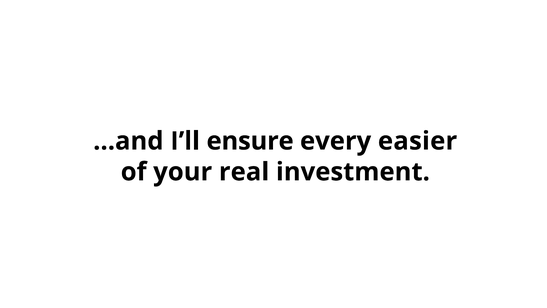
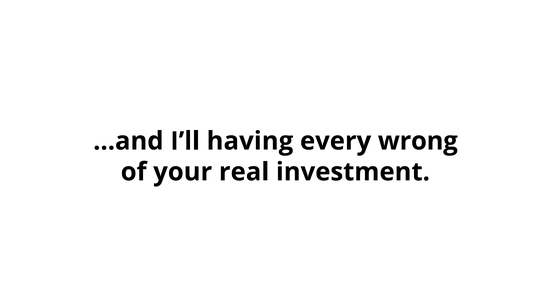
ensure: ensure -> having (250, 141)
easier: easier -> wrong (418, 141)
